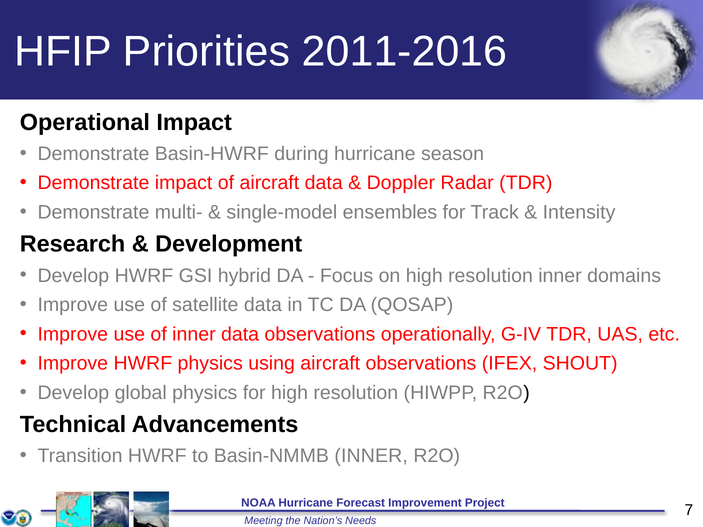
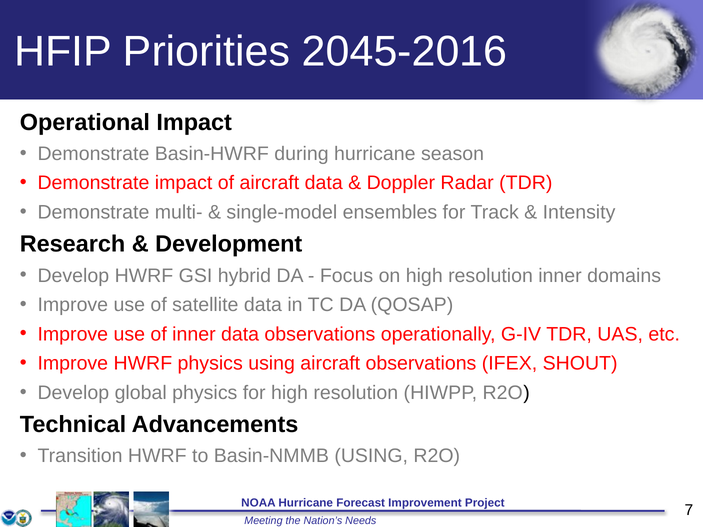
2011-2016: 2011-2016 -> 2045-2016 (405, 52)
Basin-NMMB INNER: INNER -> USING (371, 456)
